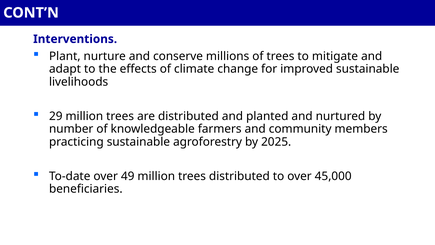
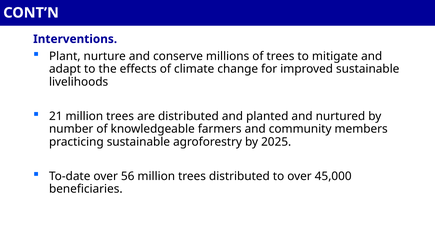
29: 29 -> 21 (56, 116)
49: 49 -> 56 (128, 176)
